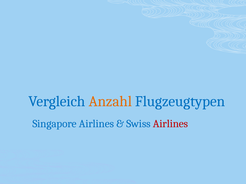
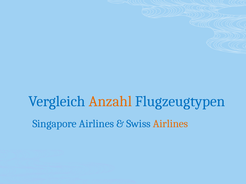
Airlines colour: red -> orange (171, 124)
